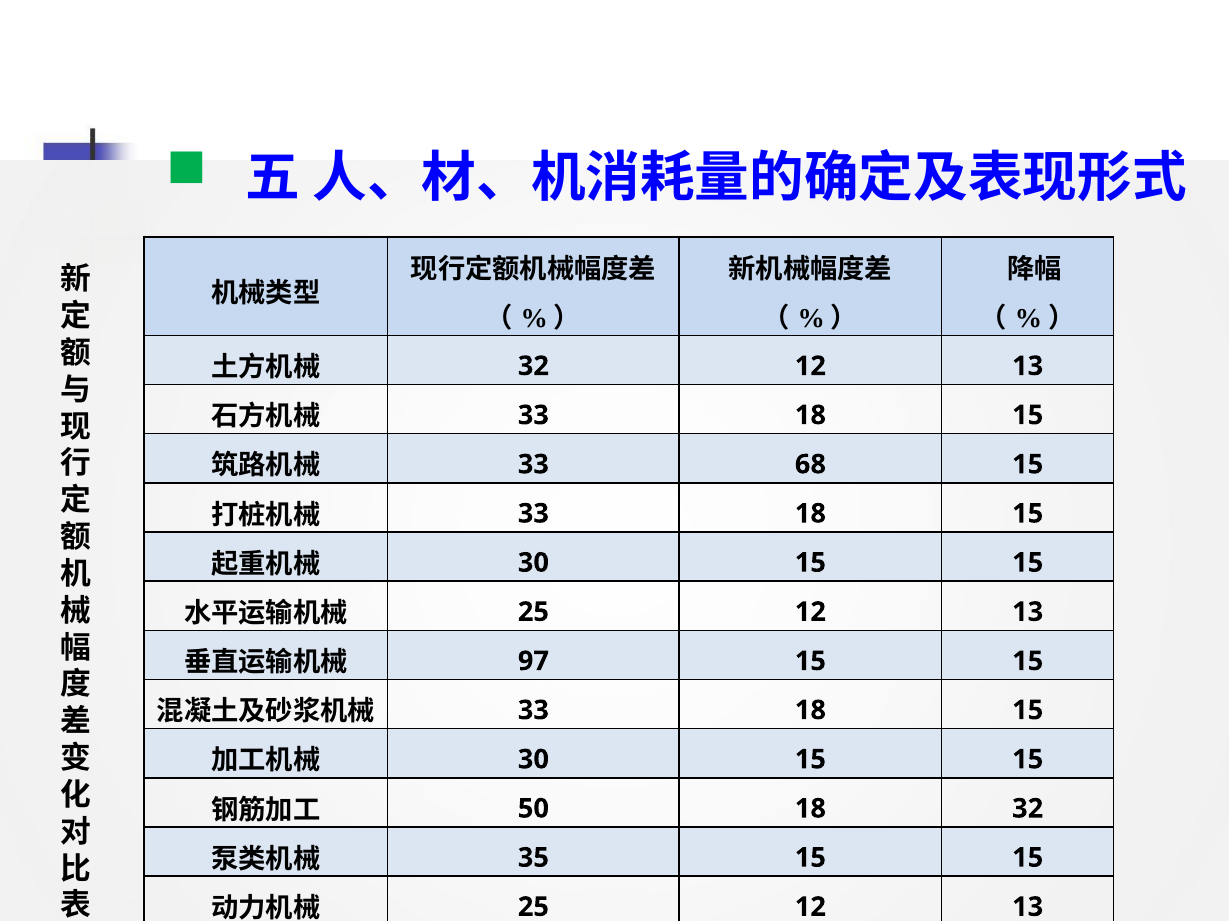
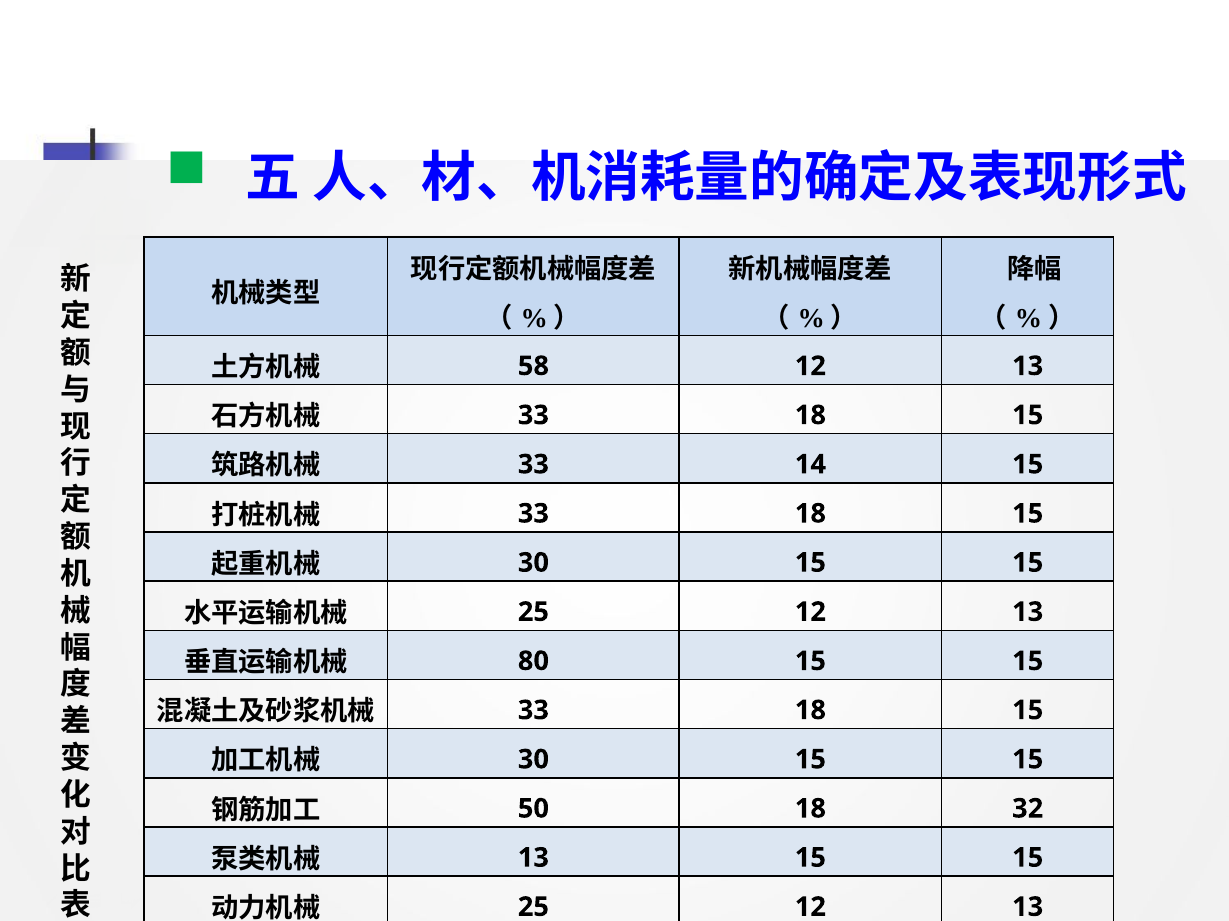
32: 32 -> 58 (533, 366)
68: 68 -> 14 (810, 465)
97: 97 -> 80 (533, 662)
35: 35 -> 13 (533, 858)
